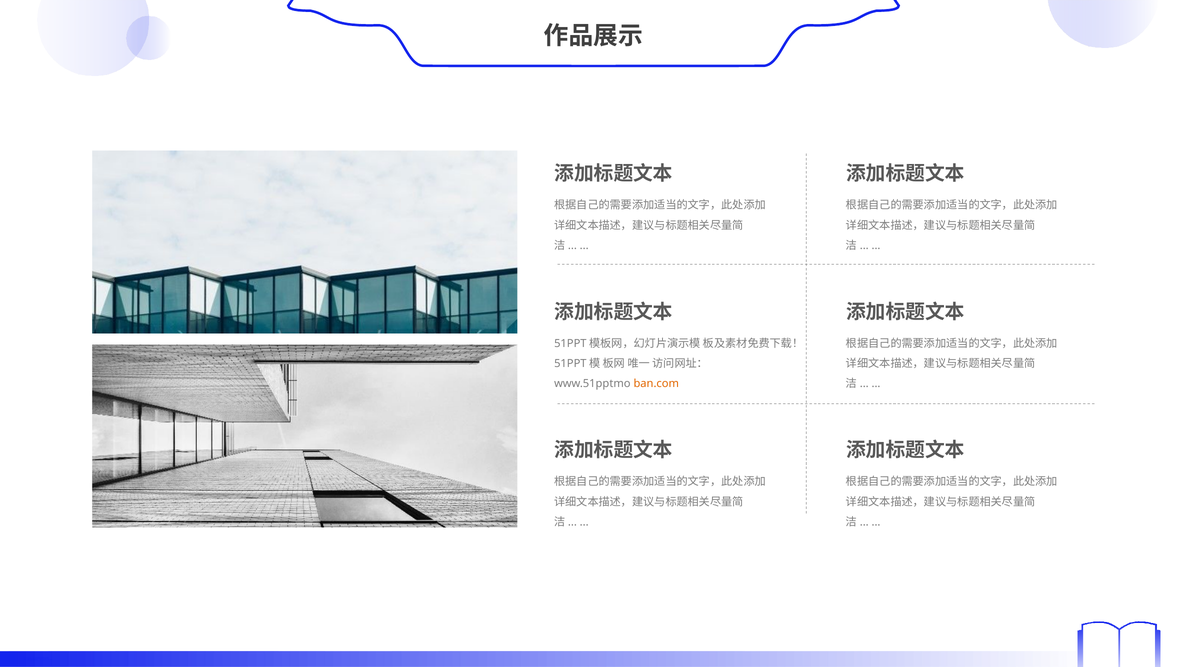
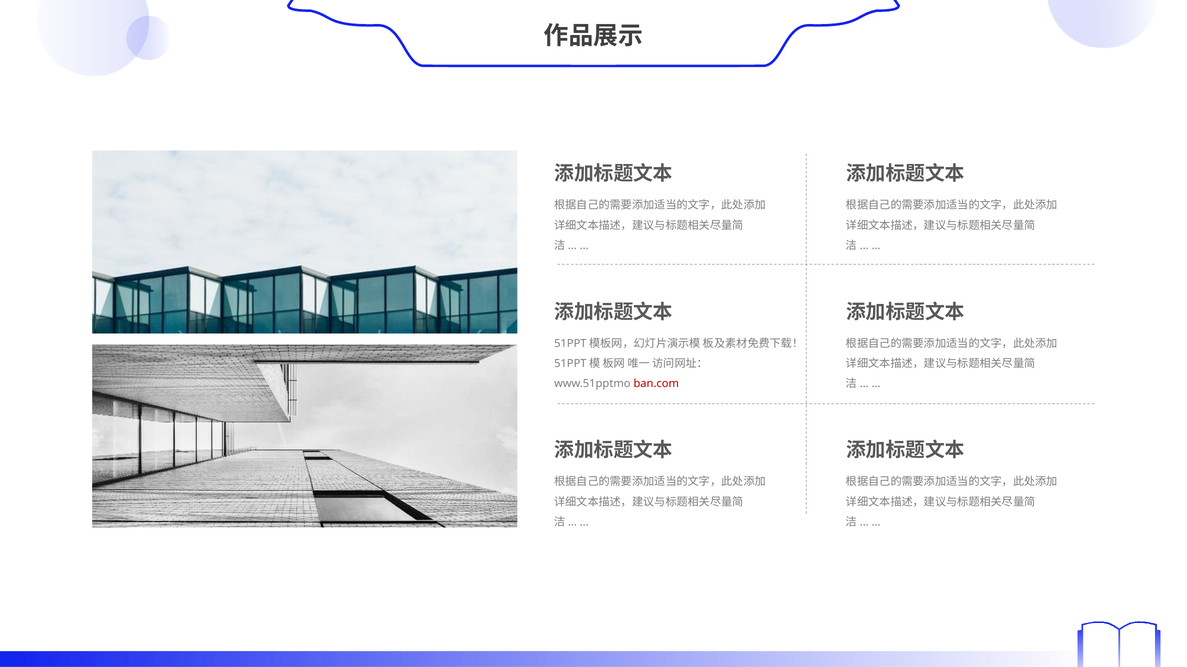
ban.com colour: orange -> red (656, 384)
